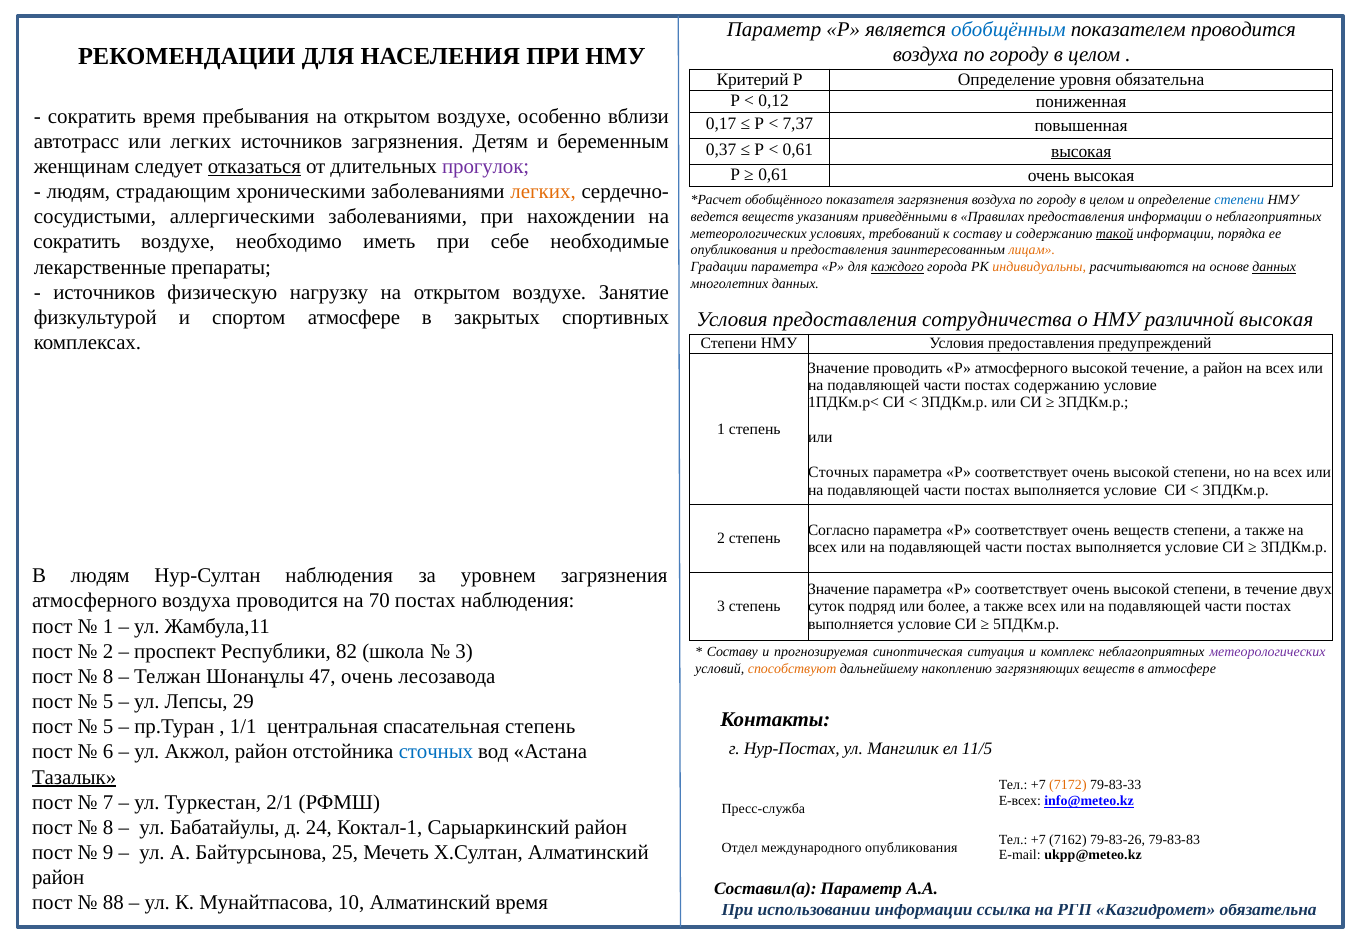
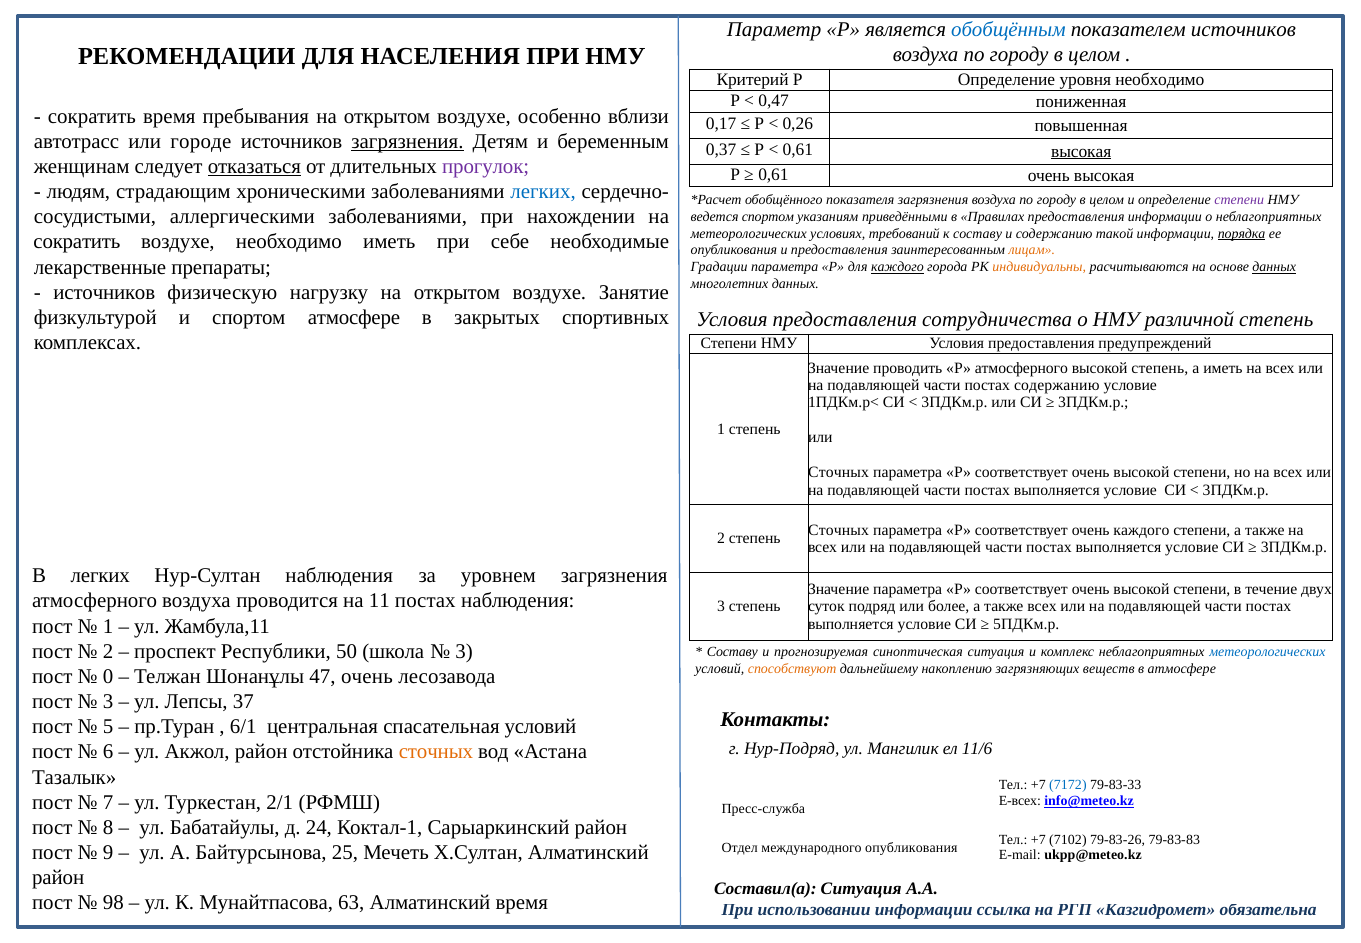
показателем проводится: проводится -> источников (1243, 30)
уровня обязательна: обязательна -> необходимо (1160, 80)
0,12: 0,12 -> 0,47 (774, 101)
7,37: 7,37 -> 0,26 (798, 123)
или легких: легких -> городе (201, 141)
загрязнения underline: none -> present (407, 141)
легких colour: orange -> blue (543, 192)
степени colour: blue -> purple (1239, 200)
ведется веществ: веществ -> спортом (768, 217)
такой underline: present -> none (1115, 233)
порядка underline: none -> present (1242, 233)
различной высокая: высокая -> степень (1276, 319)
высокой течение: течение -> степень (1160, 368)
а район: район -> иметь (1223, 368)
Согласно: Согласно -> Сточных (839, 530)
очень веществ: веществ -> каждого (1141, 530)
В людям: людям -> легких (100, 575)
70: 70 -> 11 (379, 601)
82: 82 -> 50 (347, 651)
метеорологических colour: purple -> blue (1267, 651)
8: 8 -> 0 (108, 676)
5: 5 -> 3 (108, 701)
29: 29 -> 37 (243, 701)
1/1: 1/1 -> 6/1 (243, 726)
спасательная степень: степень -> условий (541, 726)
Нур-Постах: Нур-Постах -> Нур-Подряд (792, 749)
11/5: 11/5 -> 11/6 (977, 749)
сточных colour: blue -> orange (436, 751)
Тазалык underline: present -> none (74, 776)
7172 colour: orange -> blue (1068, 785)
7162: 7162 -> 7102 (1068, 839)
Составил(а Параметр: Параметр -> Ситуация (861, 888)
88: 88 -> 98 (113, 902)
10: 10 -> 63 (351, 902)
